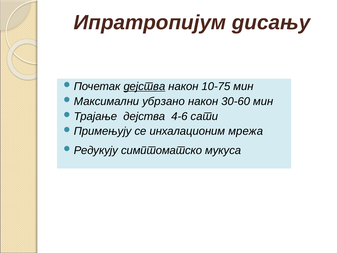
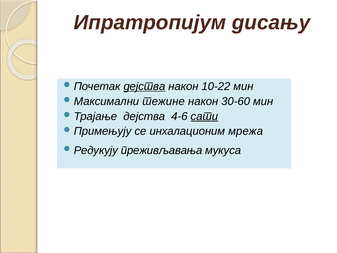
10-75: 10-75 -> 10-22 (216, 86)
убрзано: убрзано -> тежине (164, 101)
сати underline: none -> present (204, 116)
симптоматско: симптоматско -> преживљавања (162, 150)
